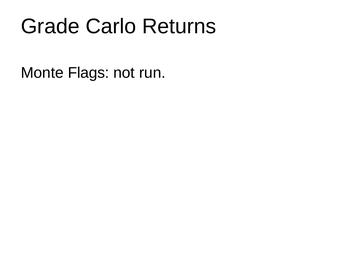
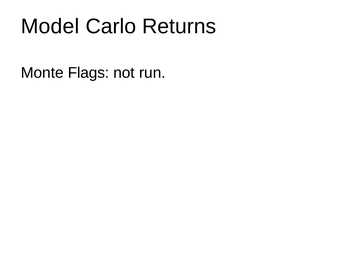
Grade: Grade -> Model (50, 26)
